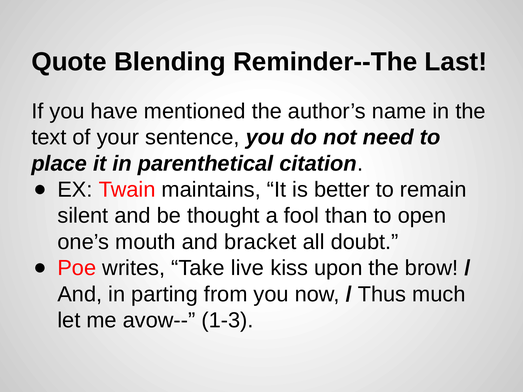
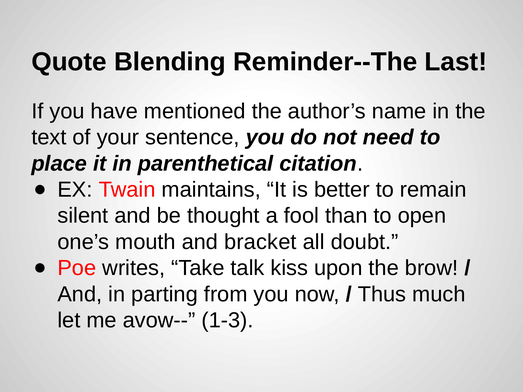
live: live -> talk (247, 268)
